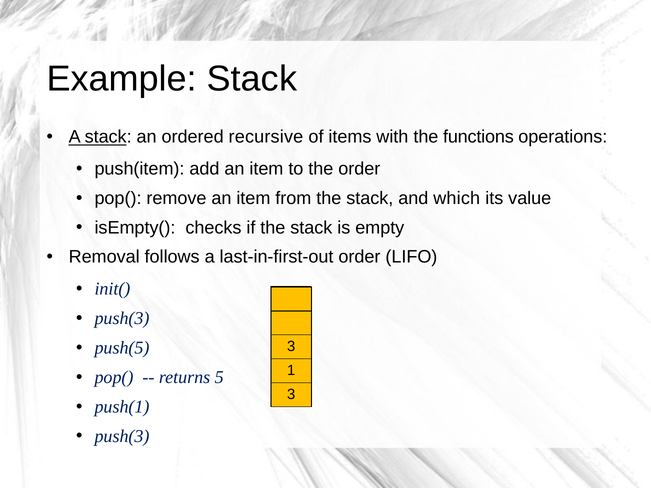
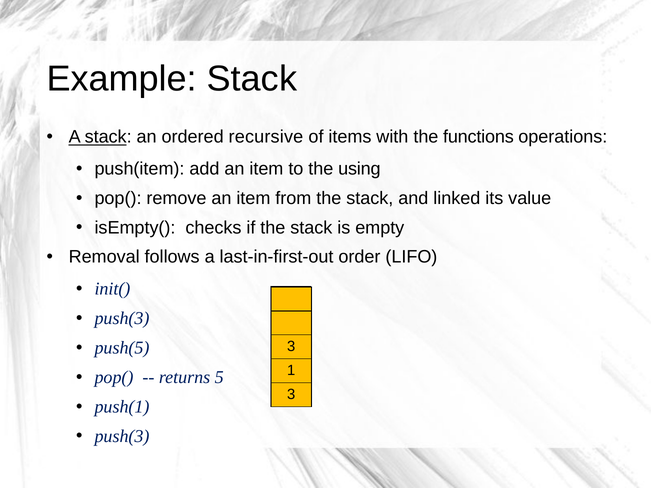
the order: order -> using (359, 169)
which: which -> linked (457, 198)
